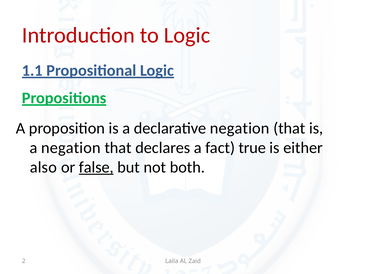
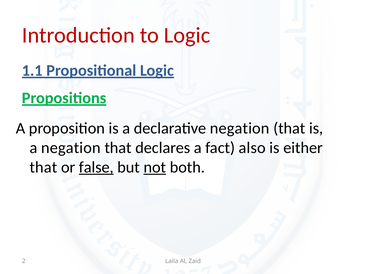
true: true -> also (252, 148)
also: also -> that (43, 168)
not underline: none -> present (155, 168)
